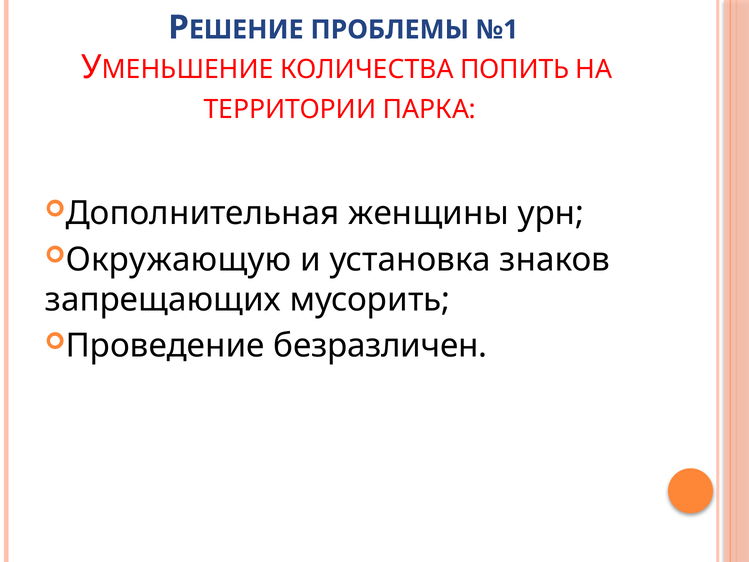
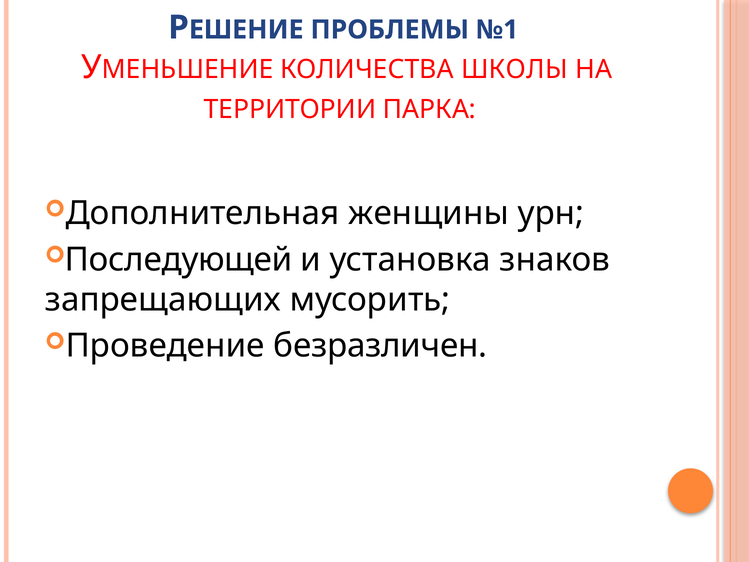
ПОПИТЬ: ПОПИТЬ -> ШКОЛЫ (514, 70)
Окружающую: Окружающую -> Последующей (179, 260)
